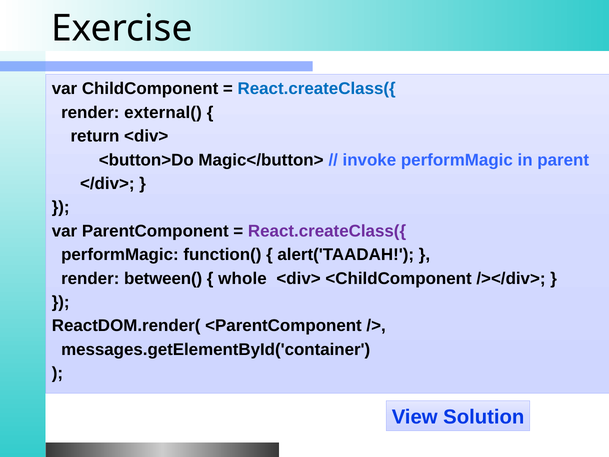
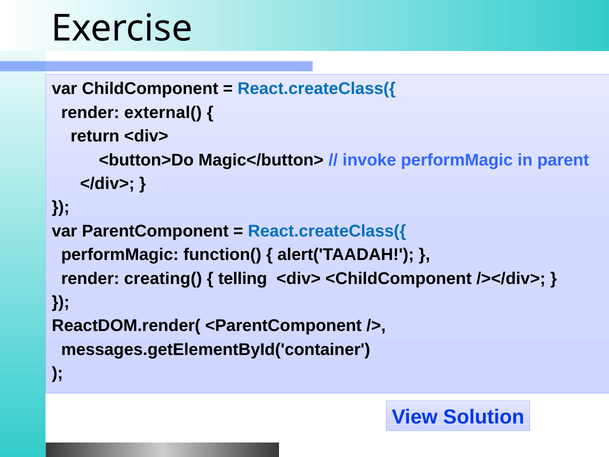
React.createClass({ colour: purple -> blue (327, 231)
between(: between( -> creating( (163, 278)
whole: whole -> telling (243, 278)
